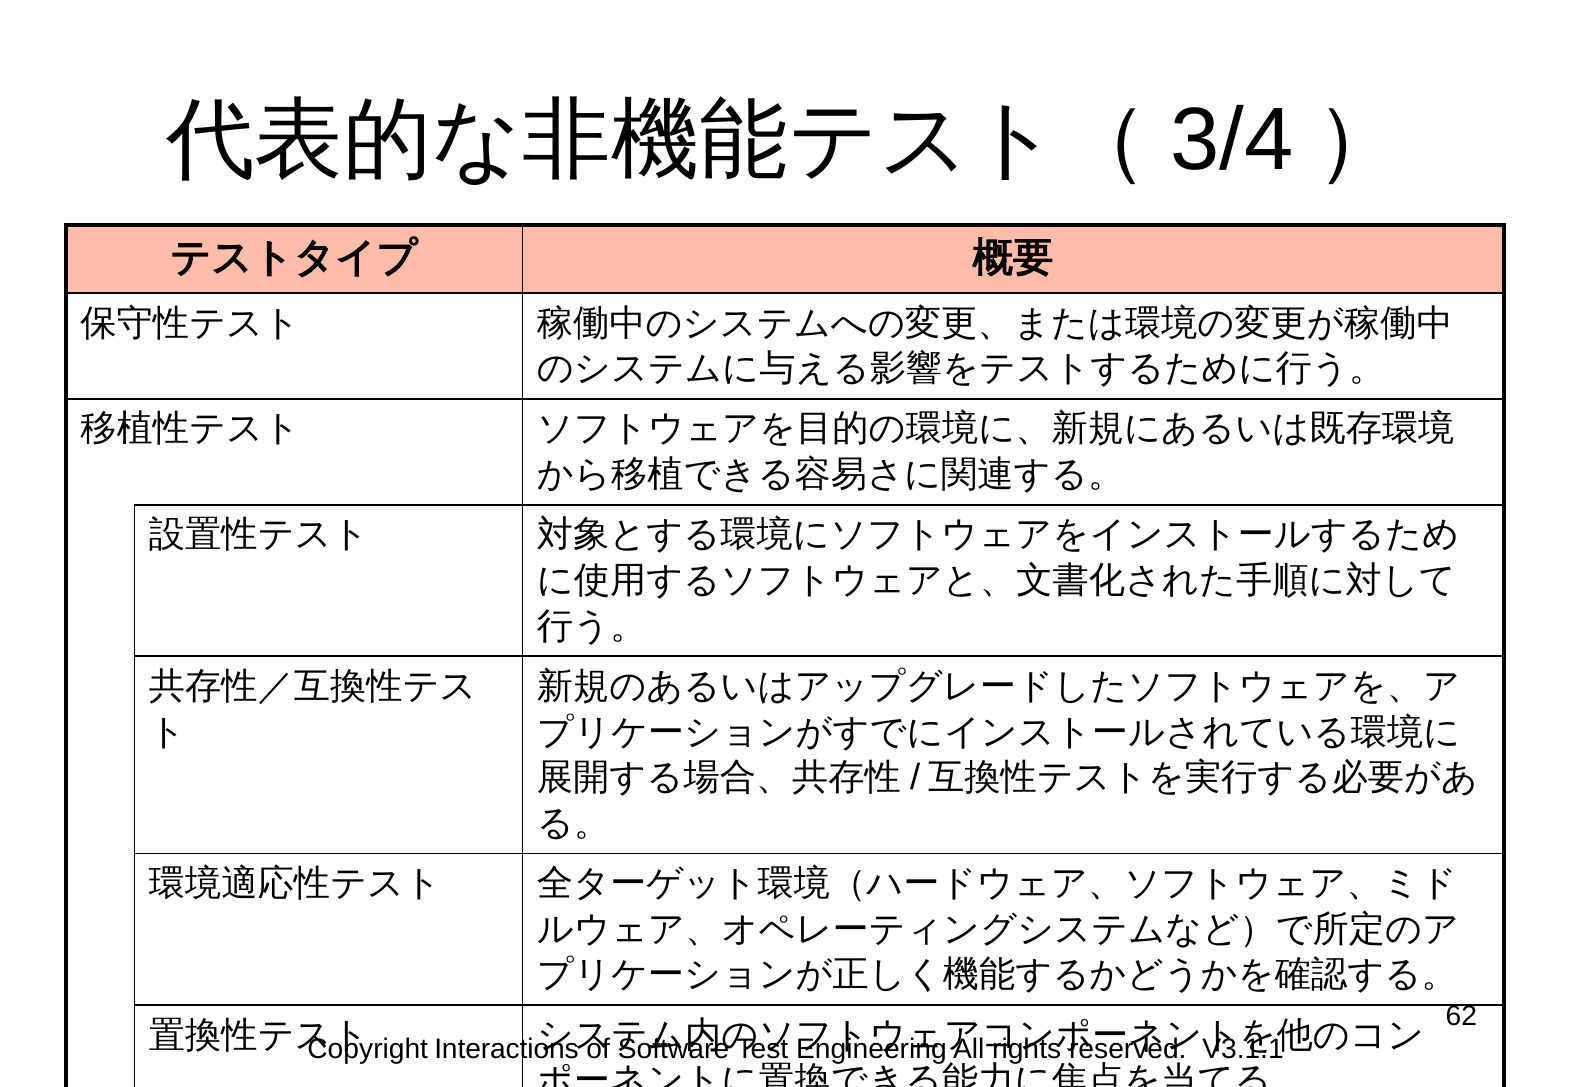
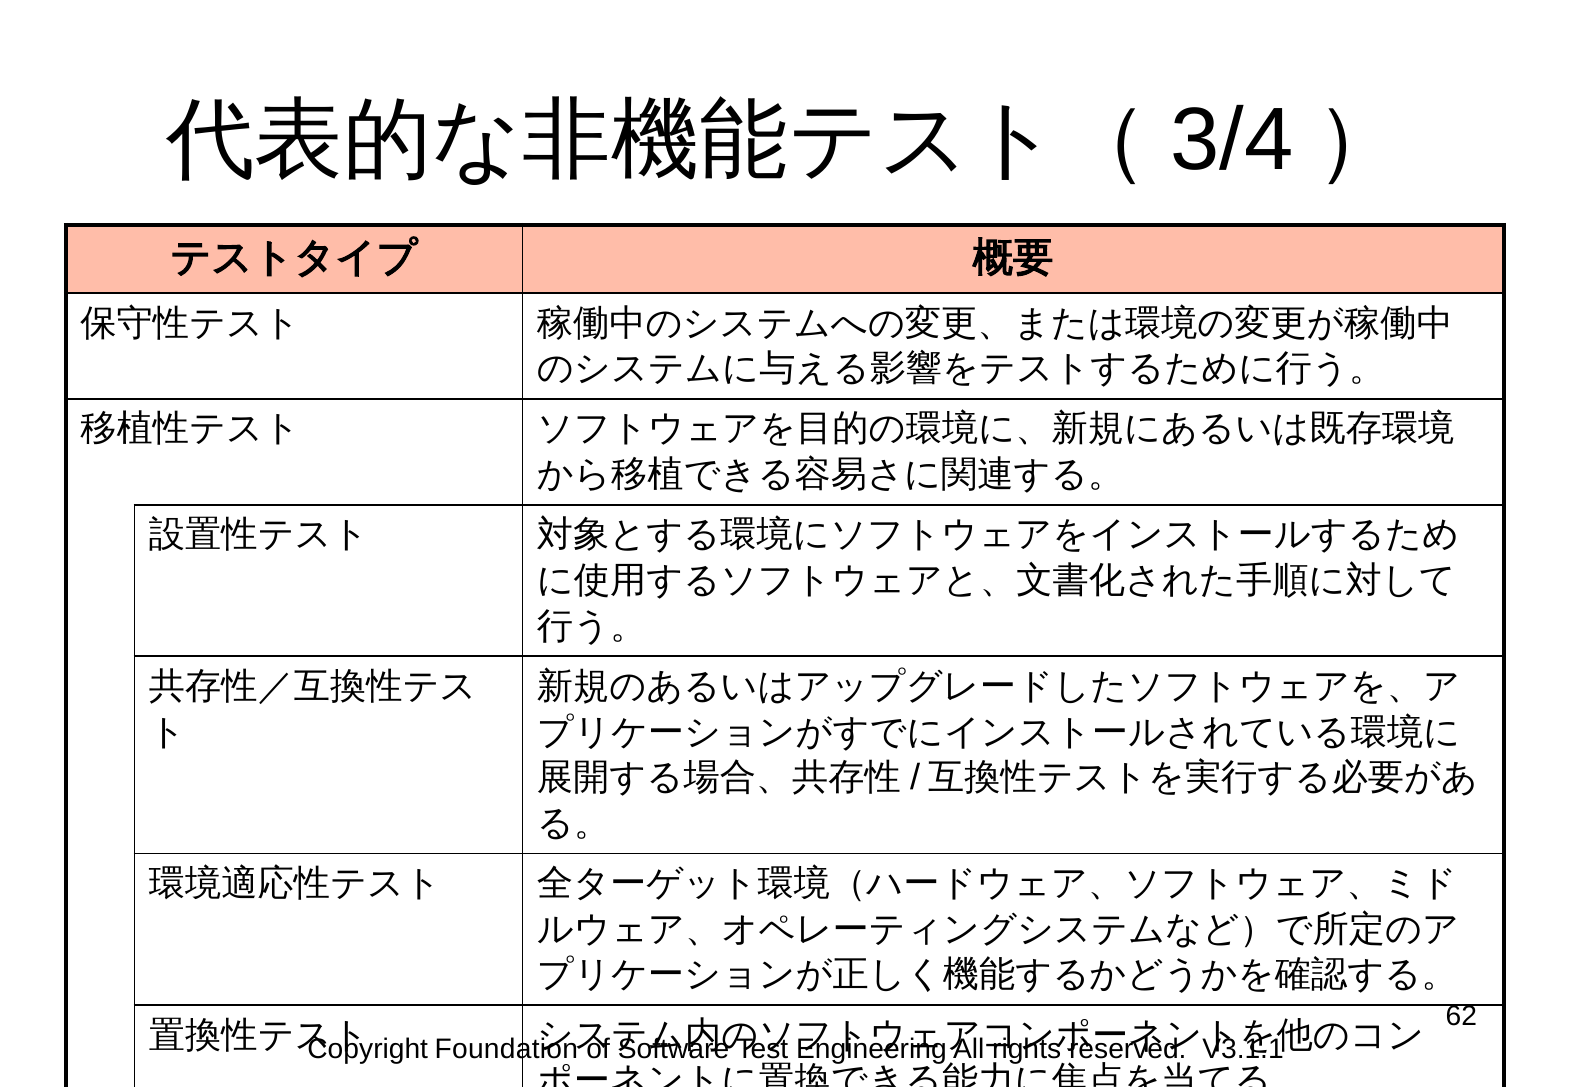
Interactions: Interactions -> Foundation (506, 1049)
